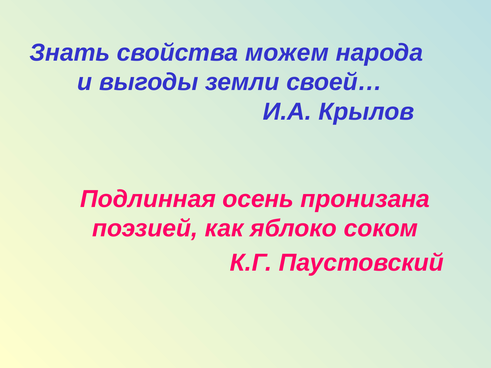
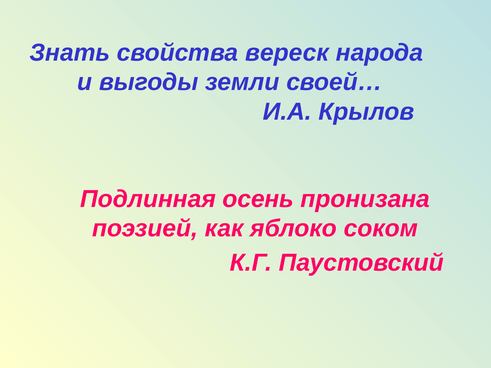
можем: можем -> вереск (287, 53)
